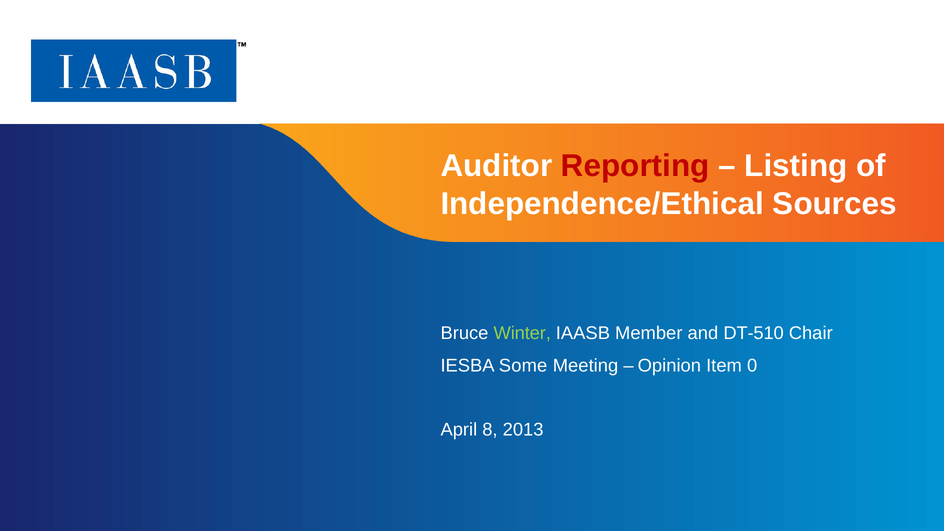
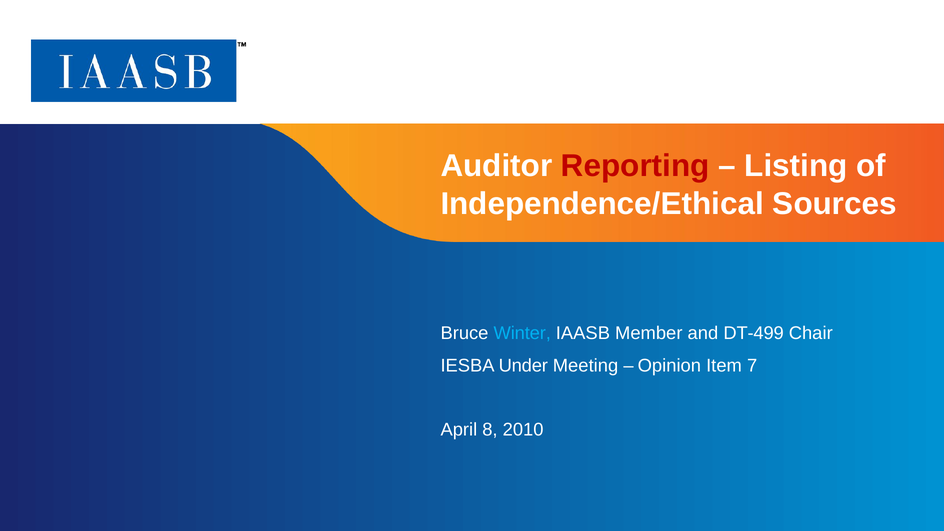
Winter colour: light green -> light blue (522, 333)
DT-510: DT-510 -> DT-499 (754, 333)
Some: Some -> Under (523, 365)
0: 0 -> 7 (752, 365)
2013: 2013 -> 2010 (523, 430)
